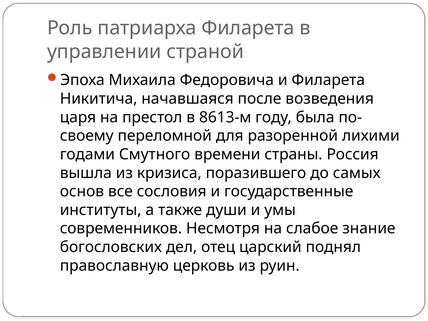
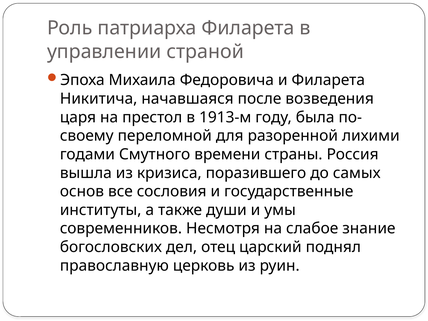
8613-м: 8613-м -> 1913-м (225, 117)
